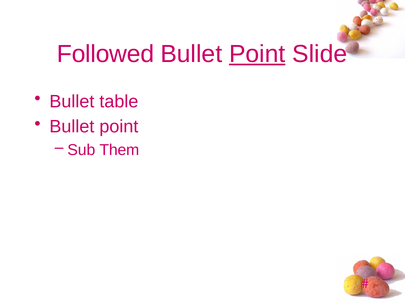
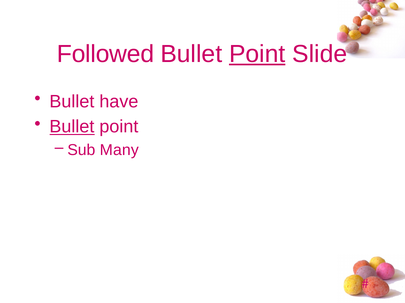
table: table -> have (119, 102)
Bullet underline: none -> present (72, 127)
Them: Them -> Many (119, 150)
